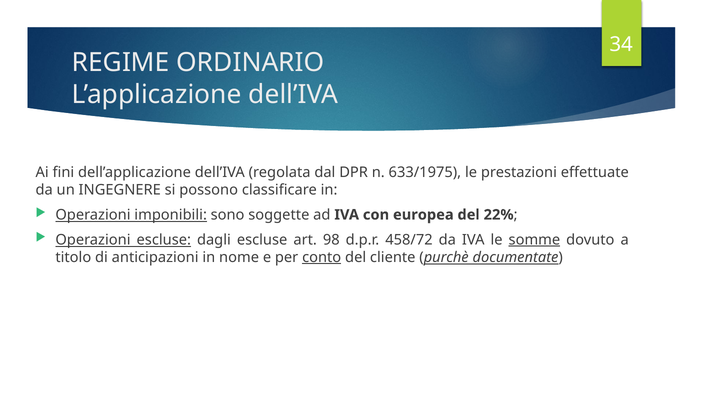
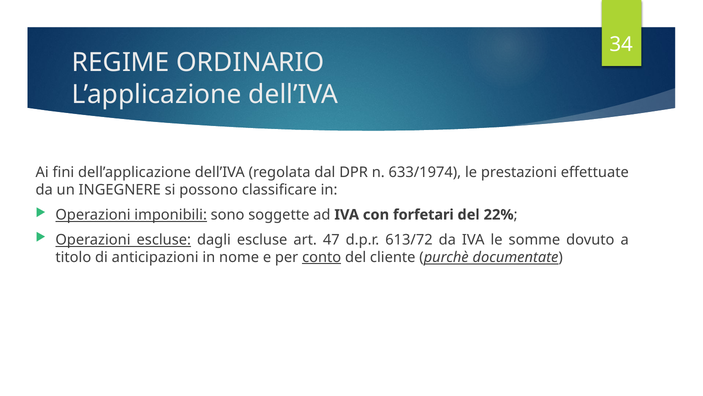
633/1975: 633/1975 -> 633/1974 (425, 172)
europea: europea -> forfetari (423, 214)
98: 98 -> 47 (331, 239)
458/72: 458/72 -> 613/72 (409, 239)
somme underline: present -> none (534, 239)
